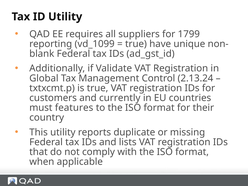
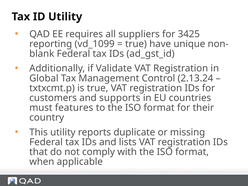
1799: 1799 -> 3425 (189, 34)
currently: currently -> supports (120, 98)
